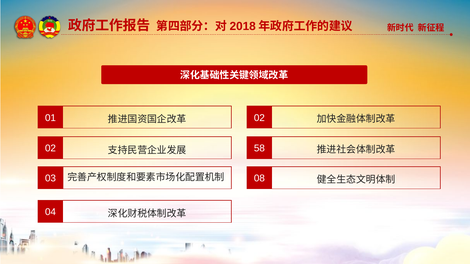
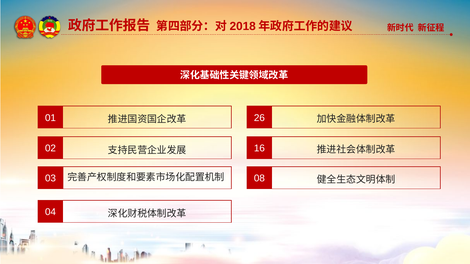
02: 02 -> 26 (259, 118)
58: 58 -> 16 (259, 149)
